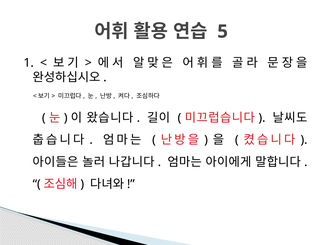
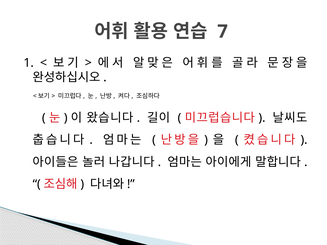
5: 5 -> 7 (223, 32)
